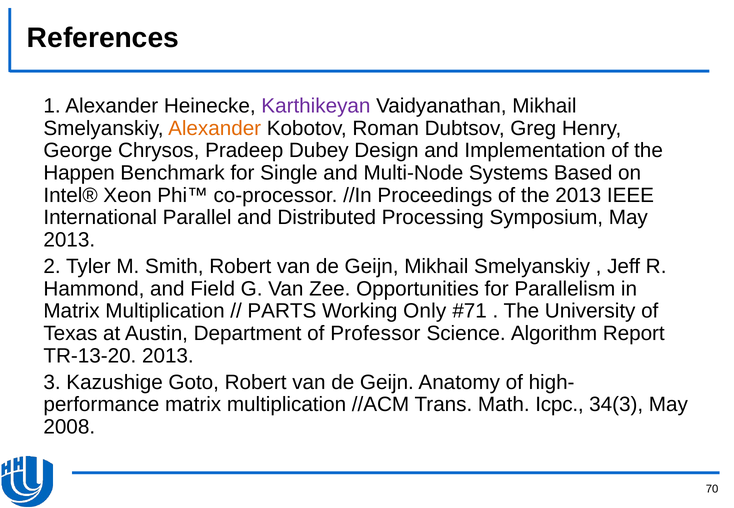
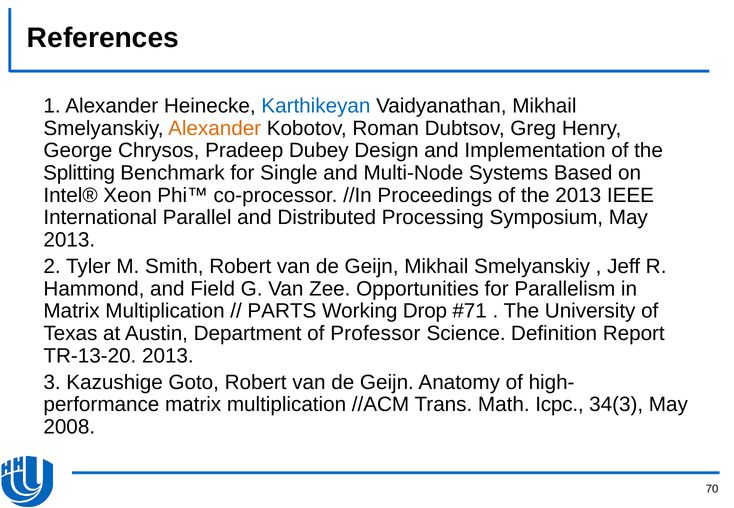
Karthikeyan colour: purple -> blue (316, 106)
Happen: Happen -> Splitting (79, 173)
Only: Only -> Drop (425, 311)
Algorithm: Algorithm -> Definition (554, 334)
